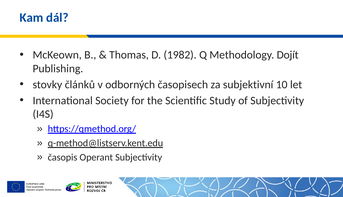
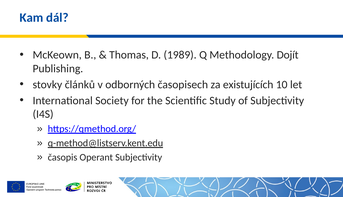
1982: 1982 -> 1989 (180, 55)
subjektivní: subjektivní -> existujících (248, 85)
